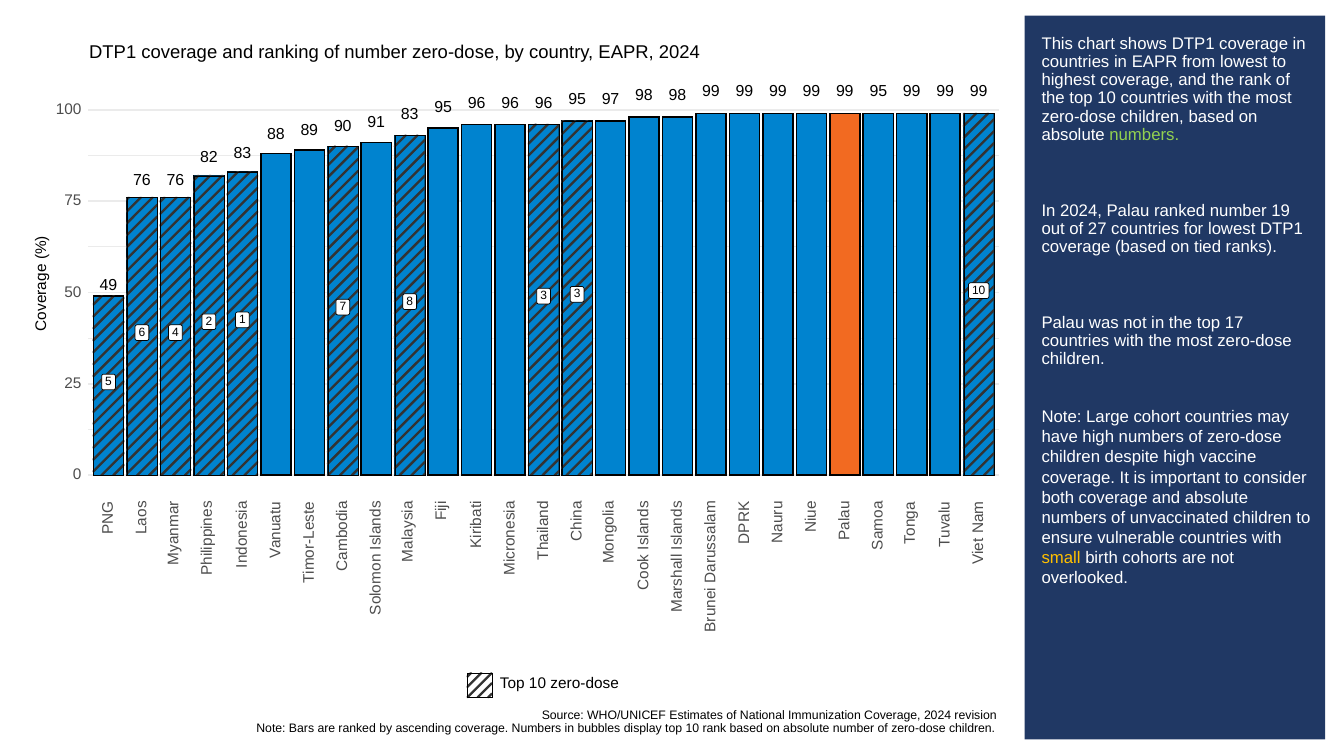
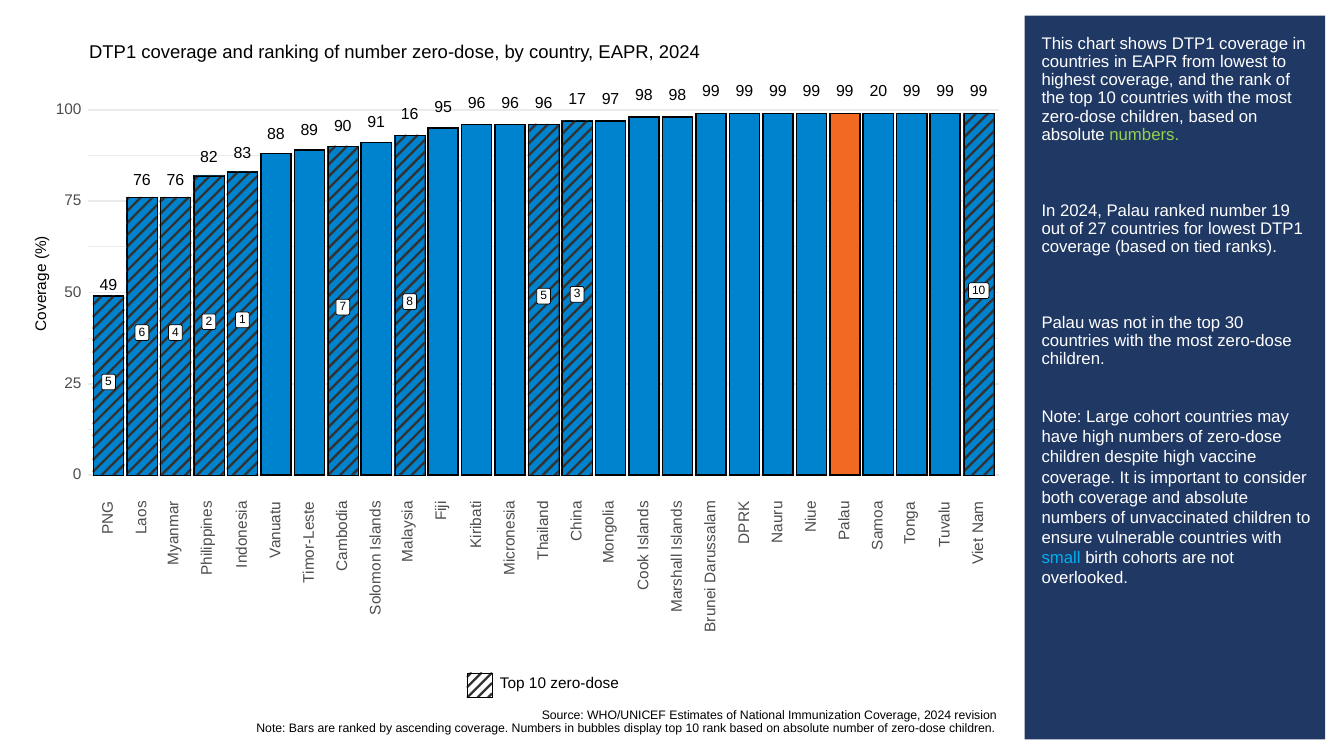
99 95: 95 -> 20 (878, 91)
96 95: 95 -> 17 (577, 99)
91 83: 83 -> 16 (410, 114)
8 3: 3 -> 5 (544, 296)
17: 17 -> 30 (1234, 323)
small colour: yellow -> light blue (1061, 558)
